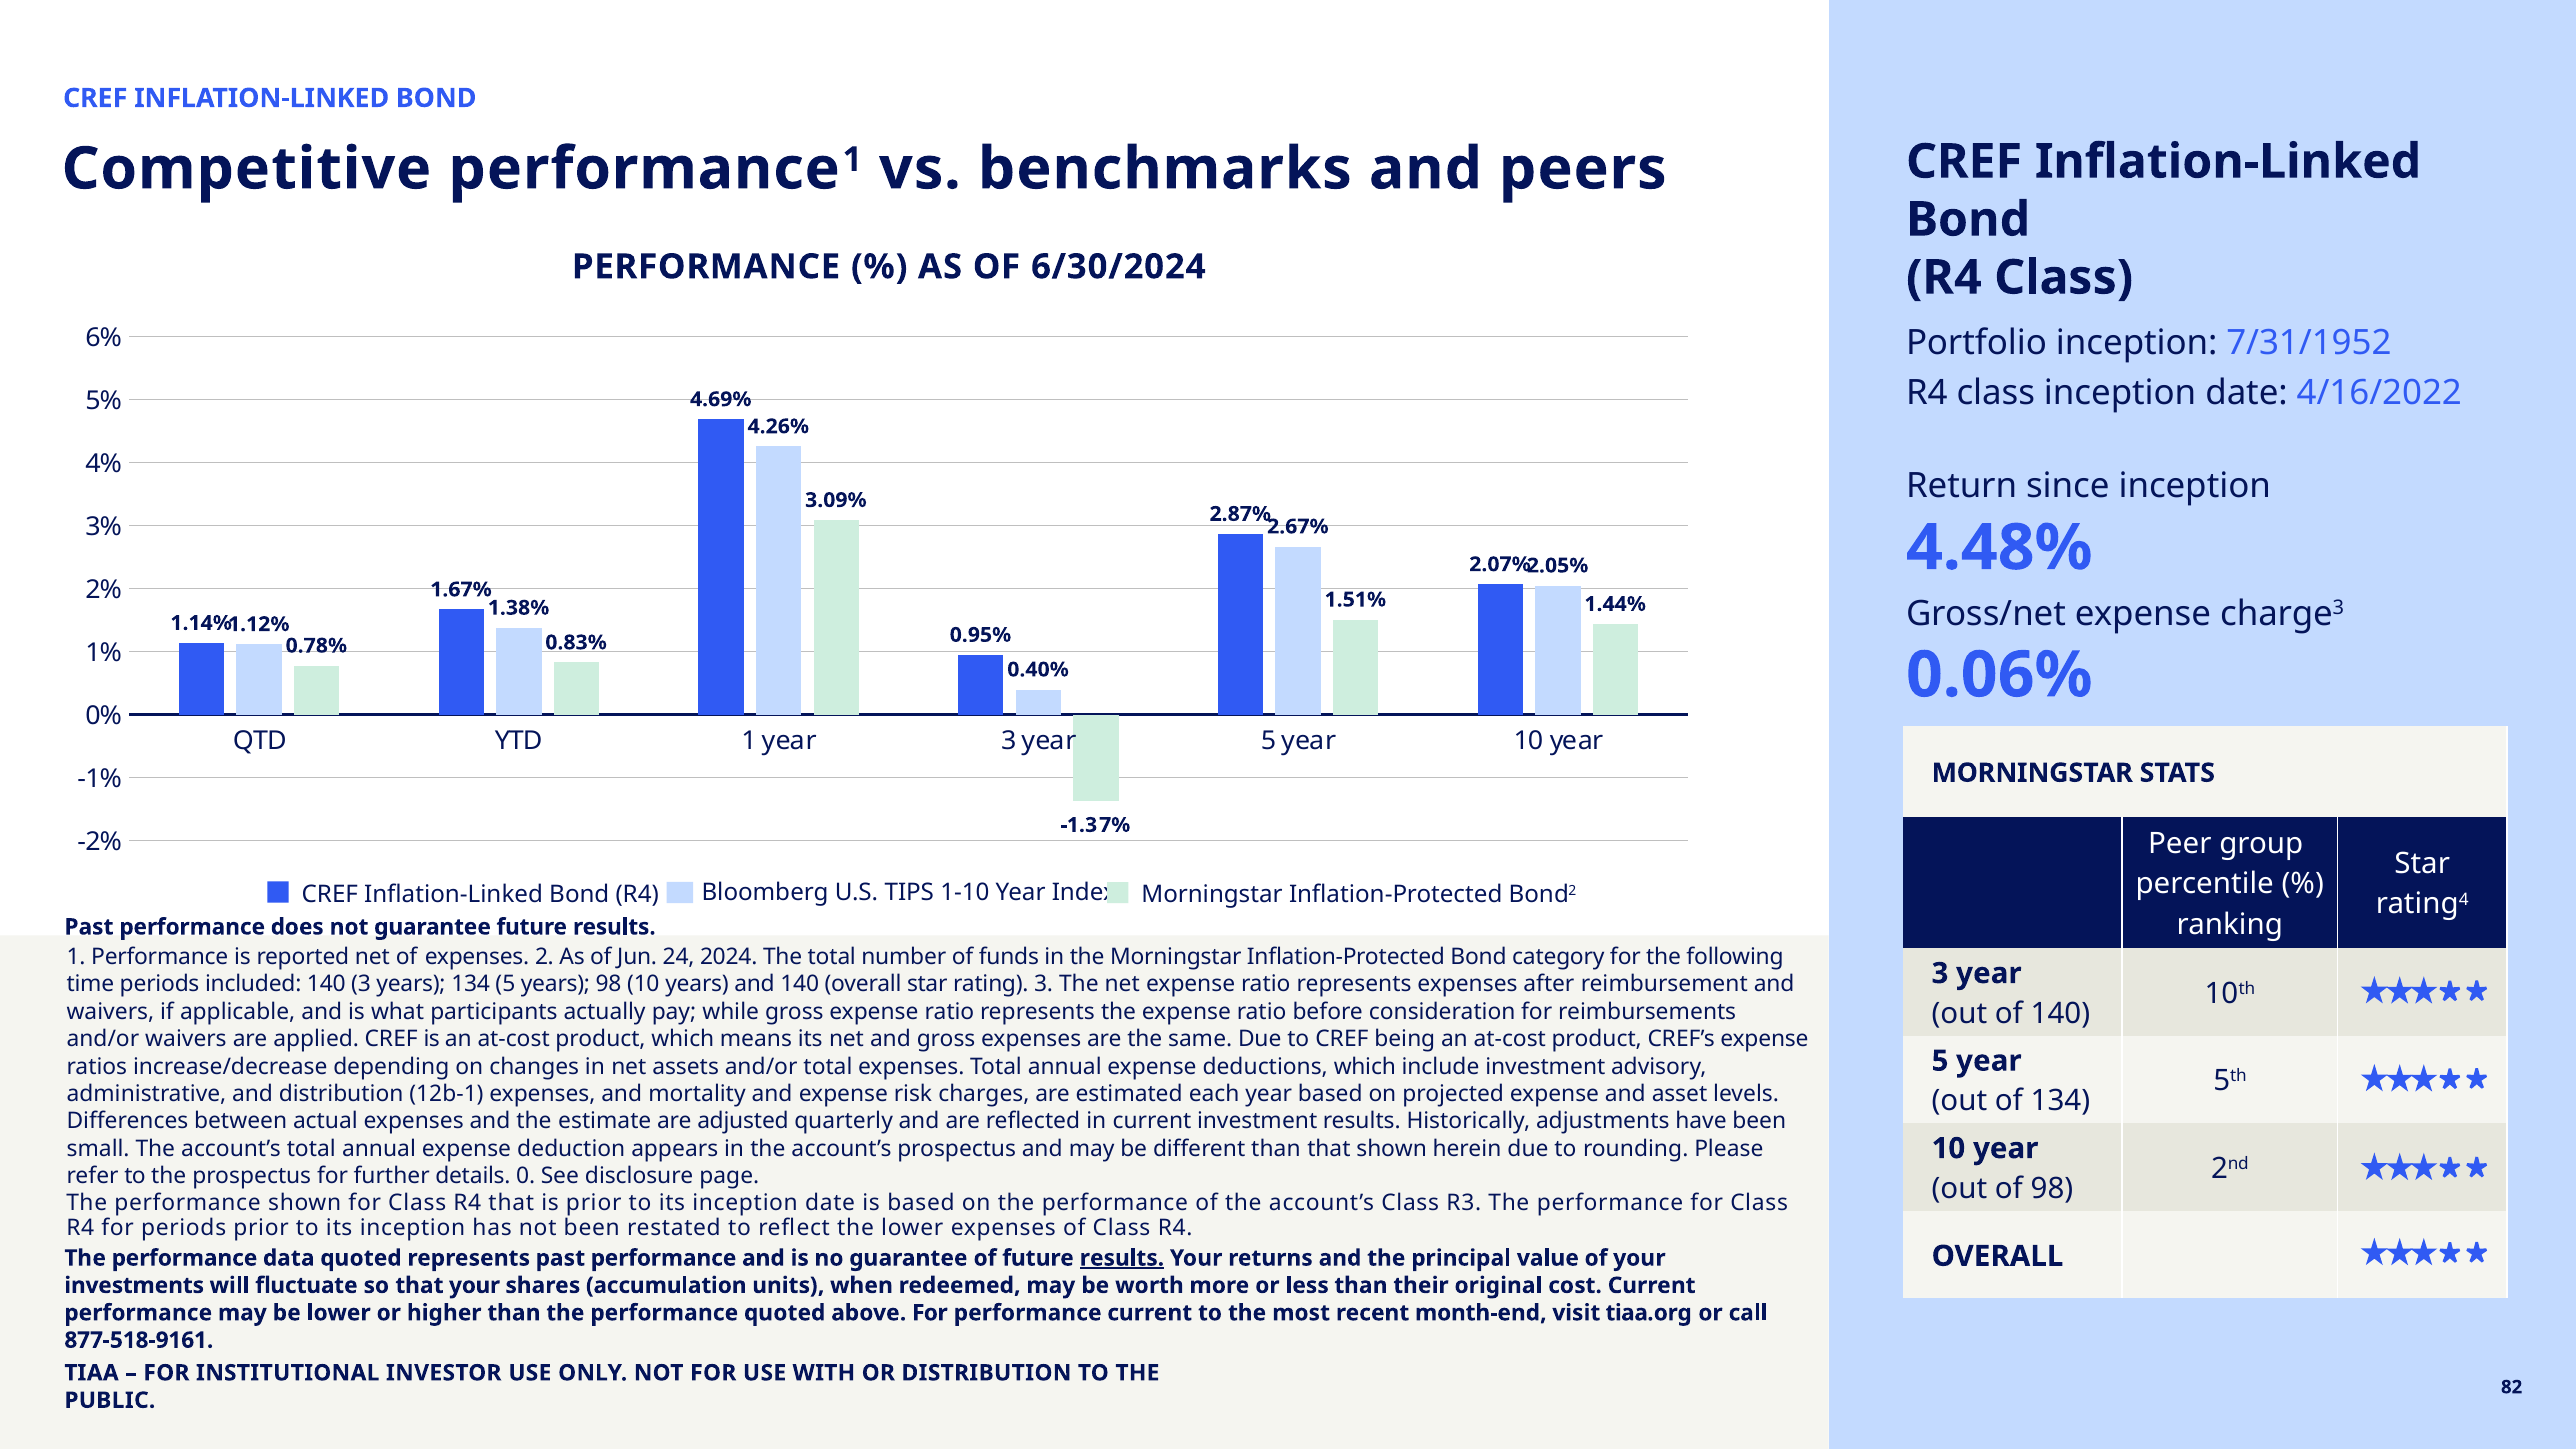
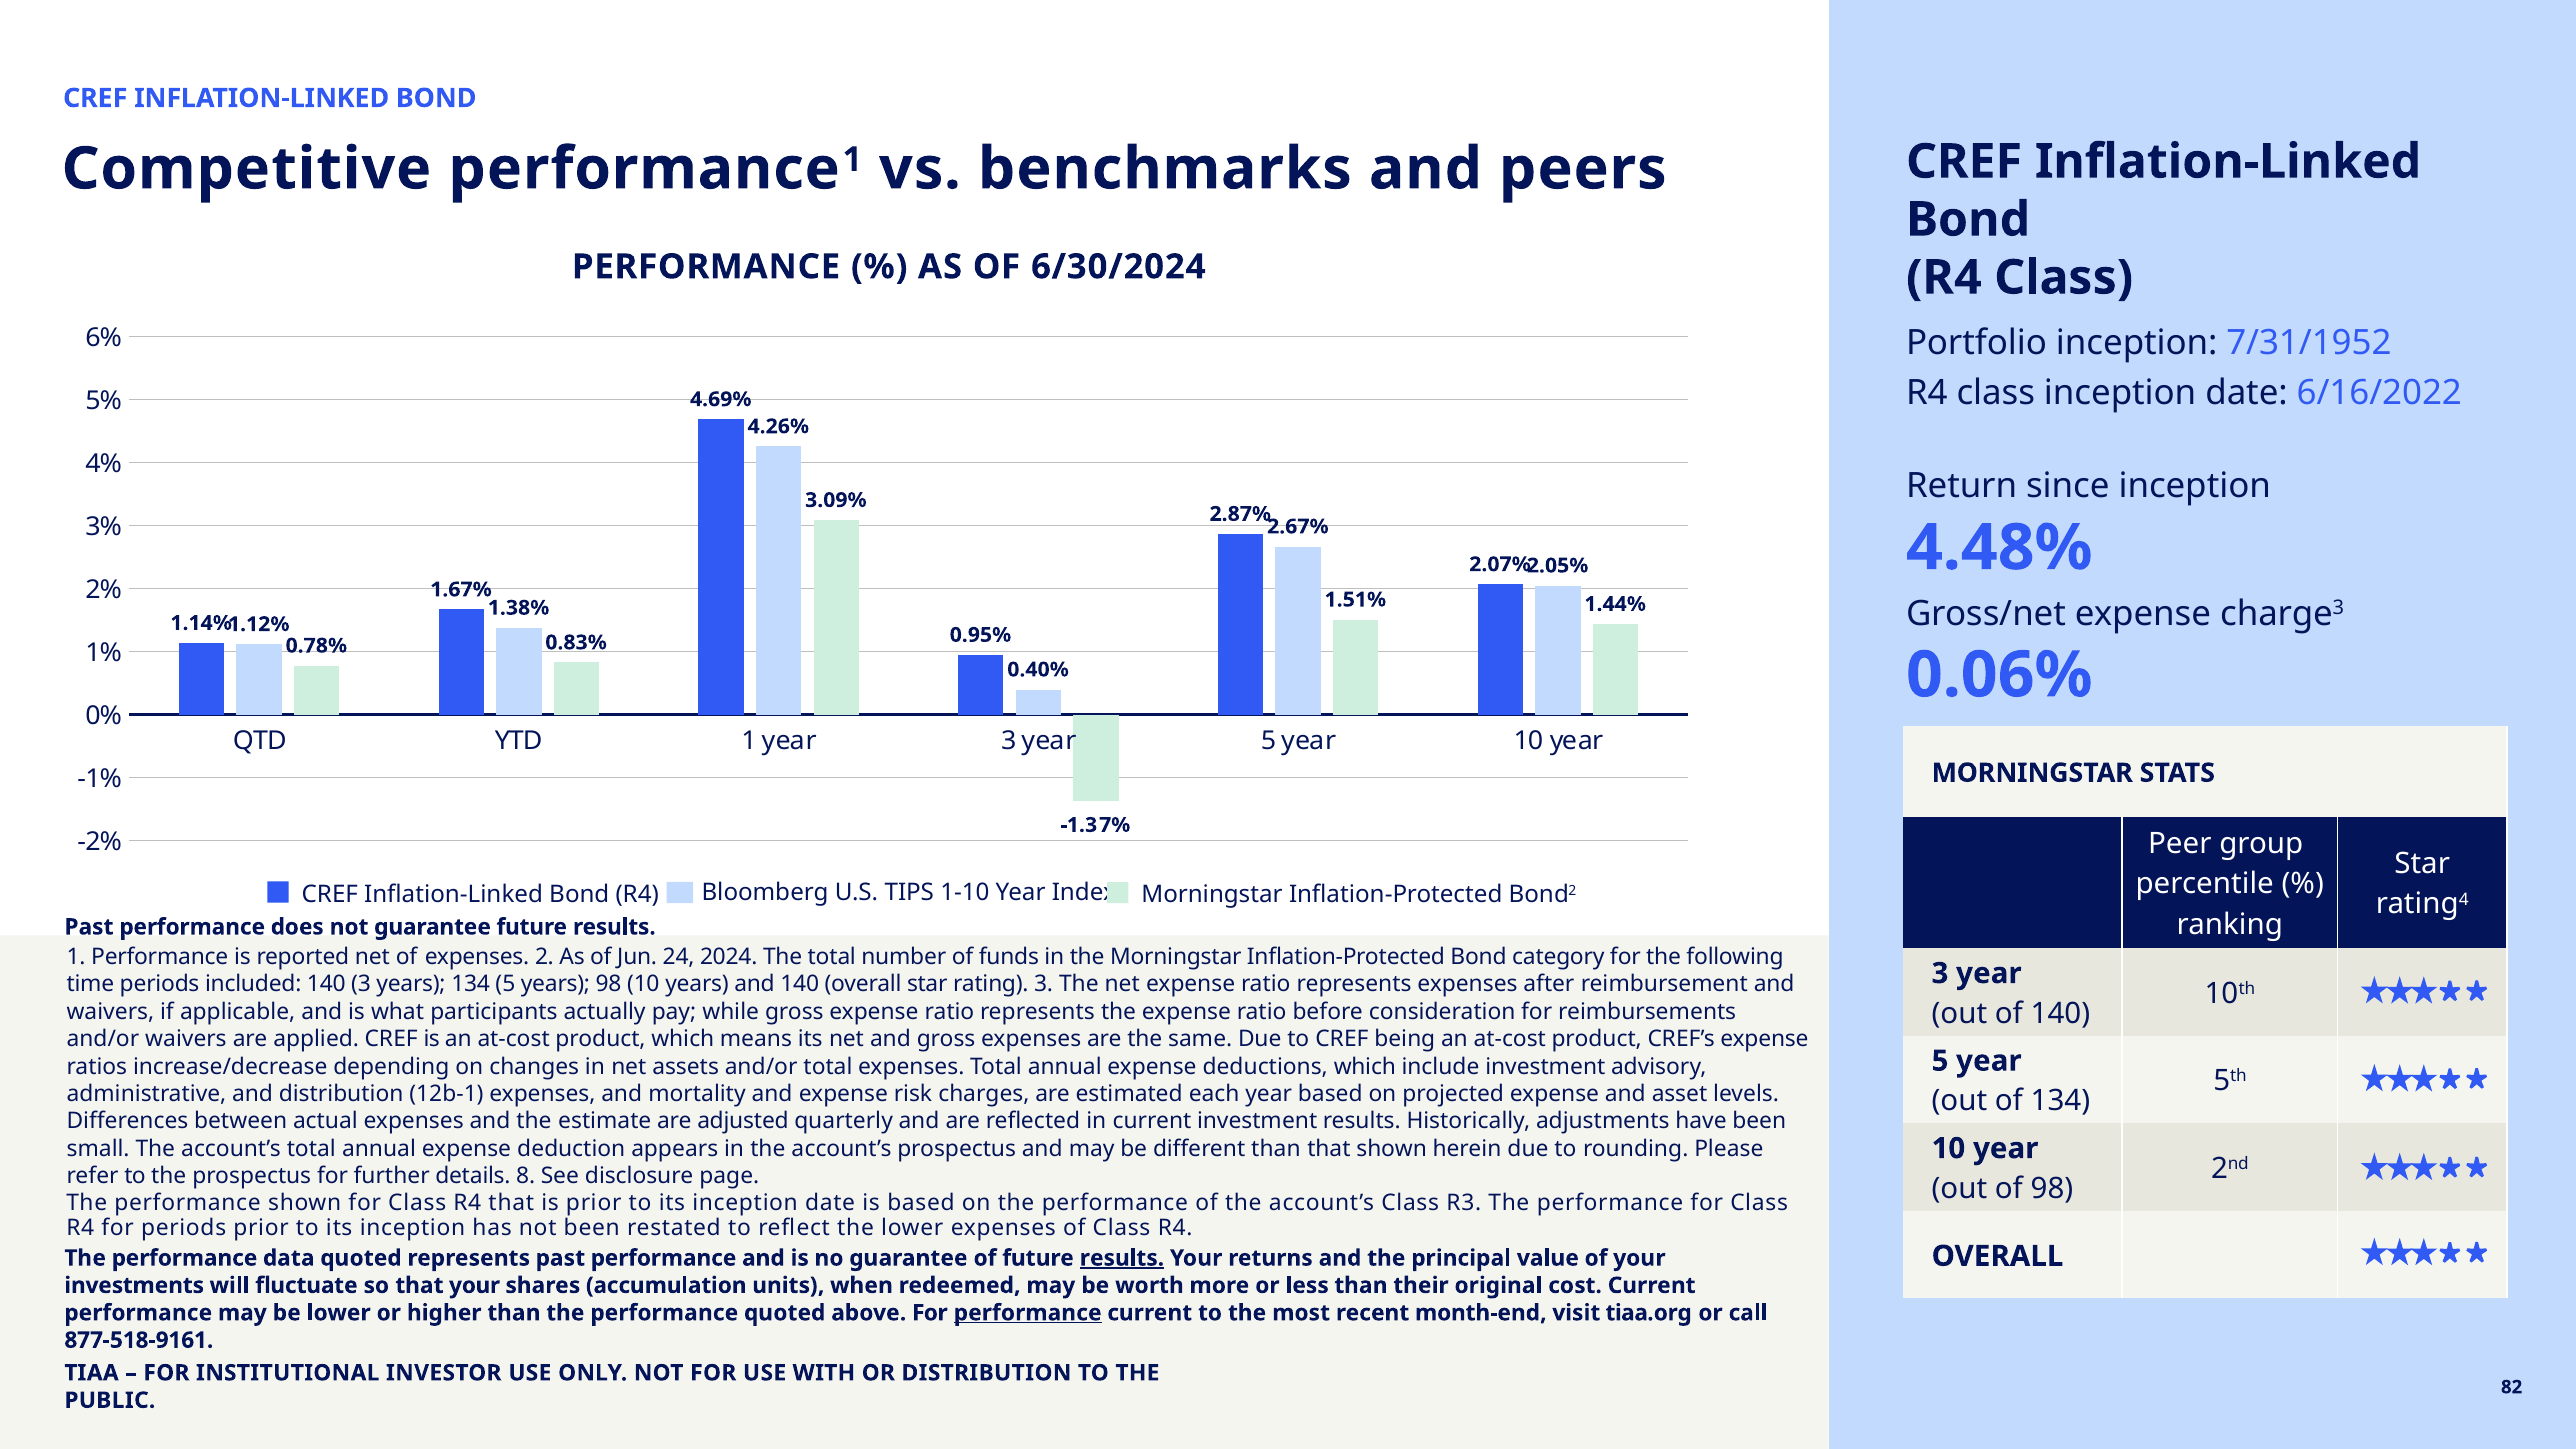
4/16/2022: 4/16/2022 -> 6/16/2022 (2379, 393)
0: 0 -> 8 (526, 1176)
performance underline: none -> present (1028, 1313)
